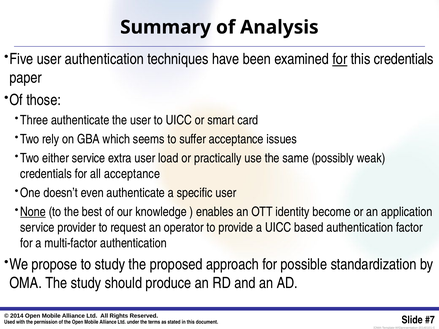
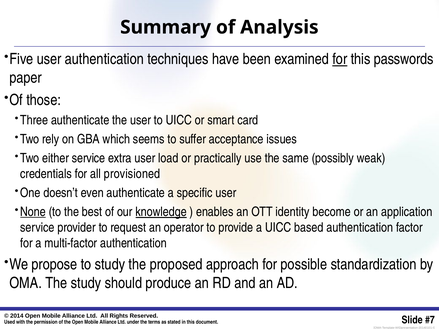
this credentials: credentials -> passwords (404, 59)
all acceptance: acceptance -> provisioned (132, 174)
knowledge underline: none -> present (161, 212)
